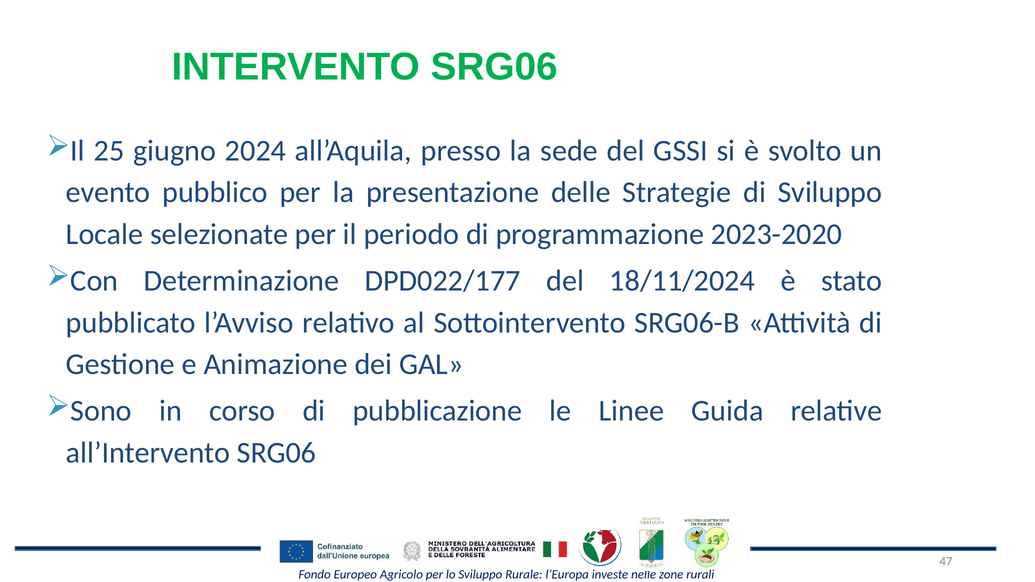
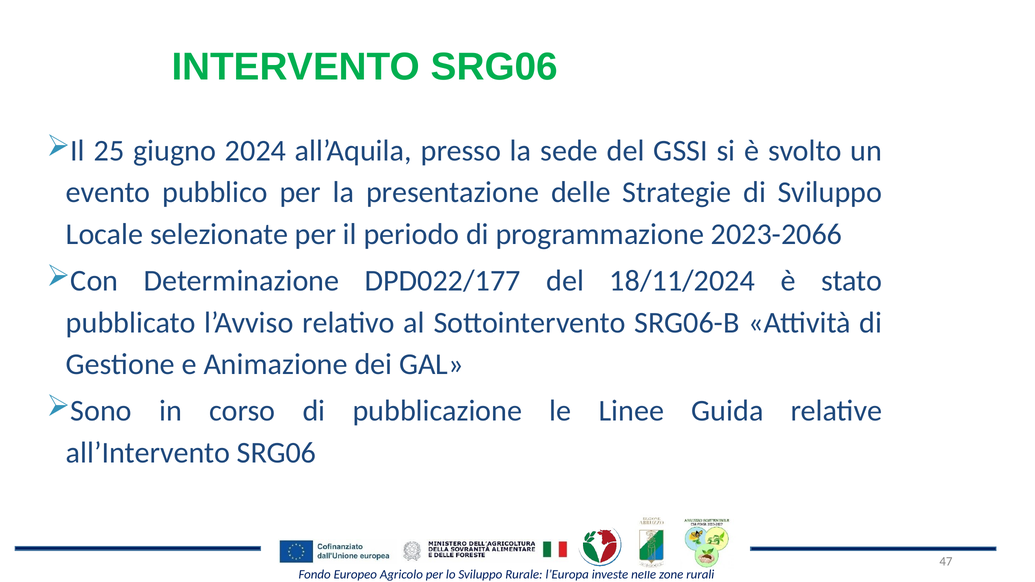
2023-2020: 2023-2020 -> 2023-2066 (776, 234)
